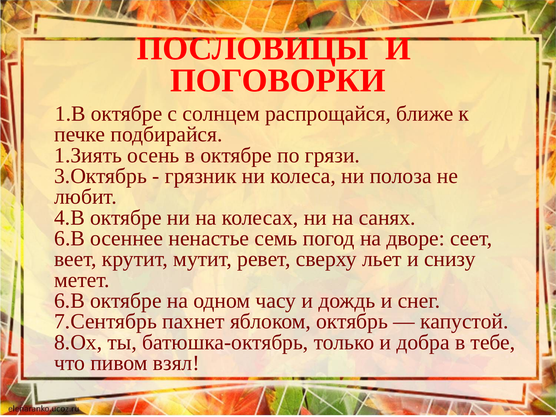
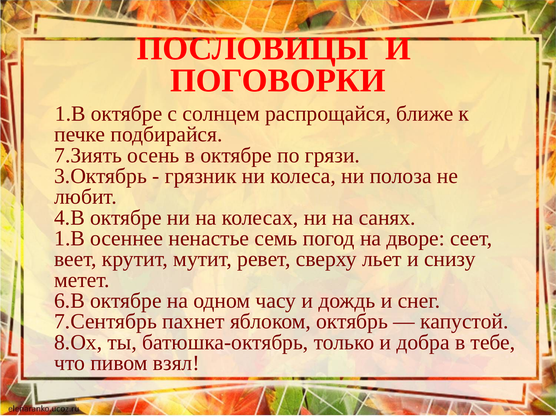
1.Зиять: 1.Зиять -> 7.Зиять (88, 155)
6.В: 6.В -> 1.В (70, 238)
